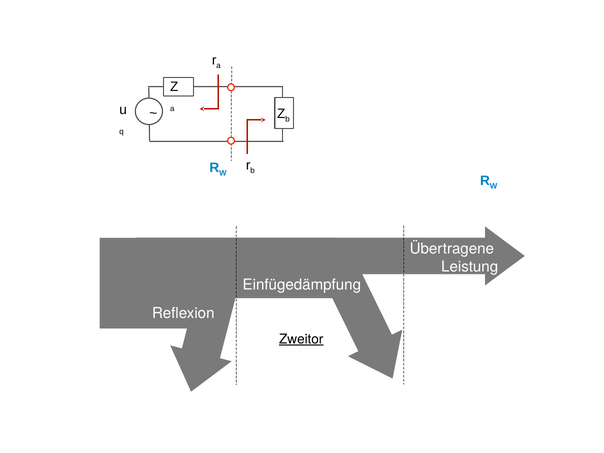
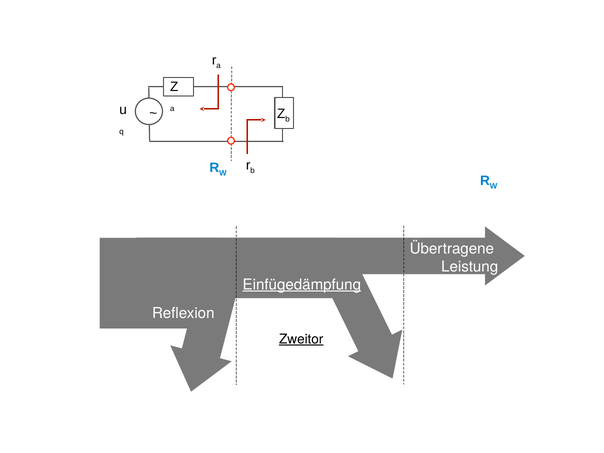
Einfügedämpfung underline: none -> present (302, 285)
